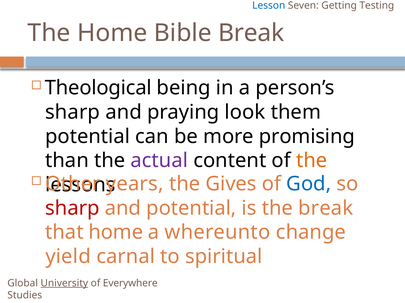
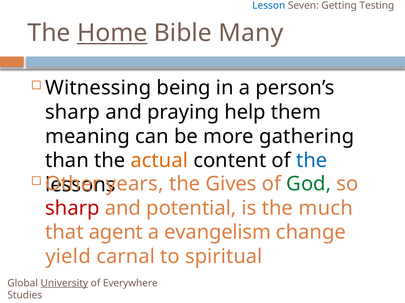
Home underline: none -> present (112, 33)
Bible Break: Break -> Many (251, 33)
Theological: Theological -> Witnessing (98, 88)
look: look -> help (245, 112)
potential: potential -> meaning (88, 137)
promising: promising -> gathering (307, 137)
actual colour: purple -> orange (159, 161)
the colour: orange -> blue (312, 161)
God colour: blue -> green (309, 184)
the break: break -> much (326, 209)
that home: home -> agent (116, 233)
whereunto: whereunto -> evangelism (218, 233)
